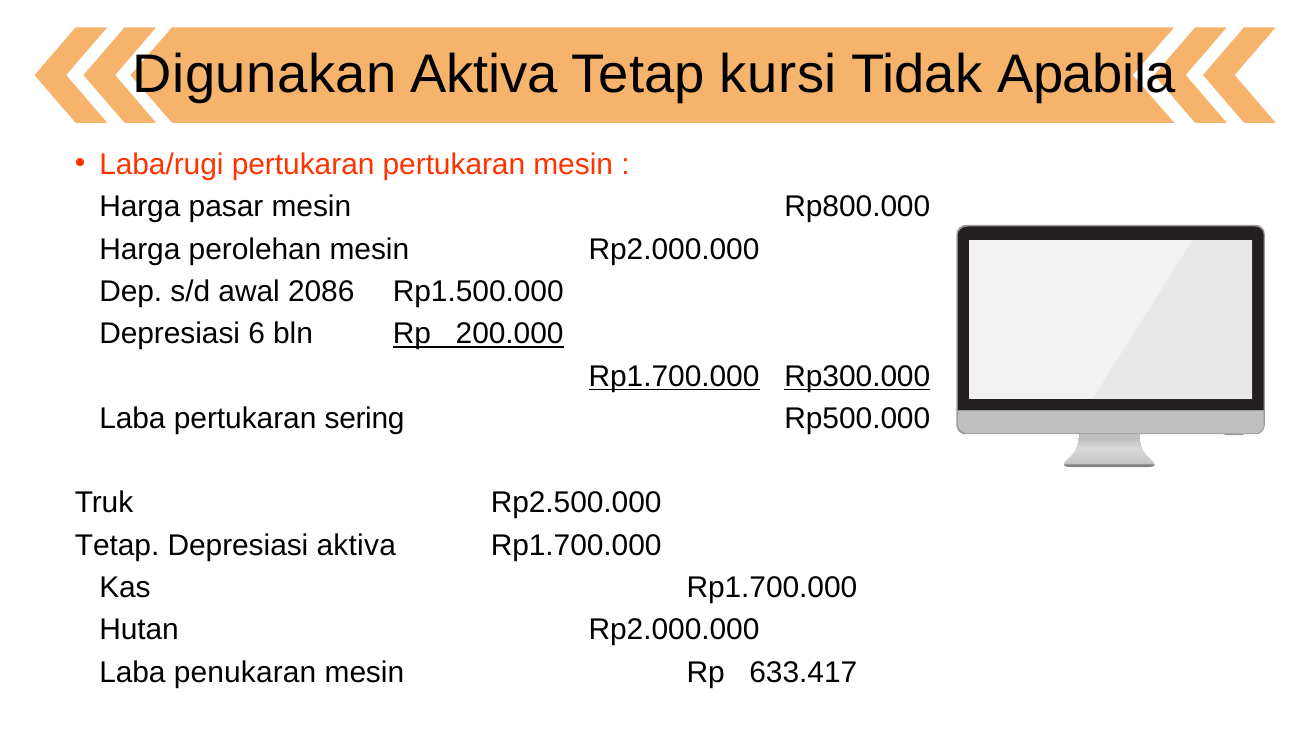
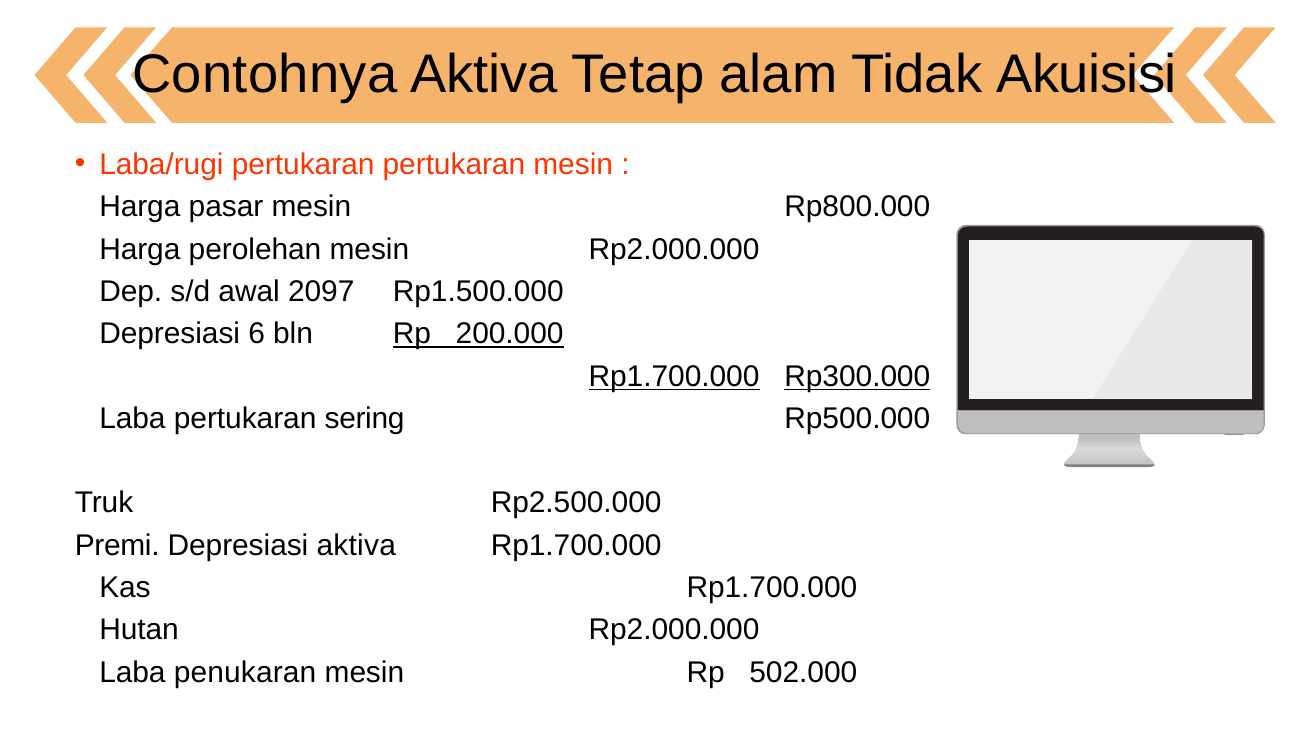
Digunakan: Digunakan -> Contohnya (265, 75)
kursi: kursi -> alam (779, 75)
Apabila: Apabila -> Akuisisi (1087, 75)
2086: 2086 -> 2097 (321, 292)
Tetap: Tetap -> Premi (117, 545)
633.417: 633.417 -> 502.000 (803, 672)
